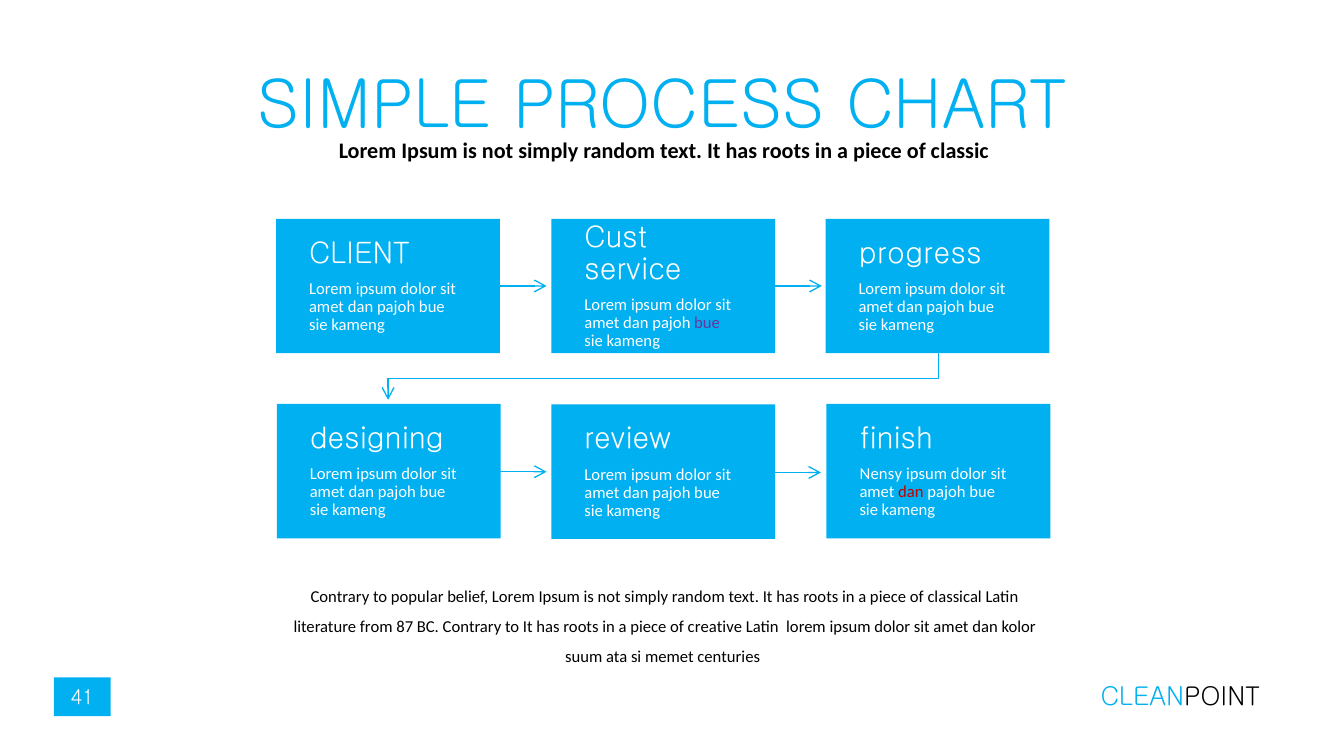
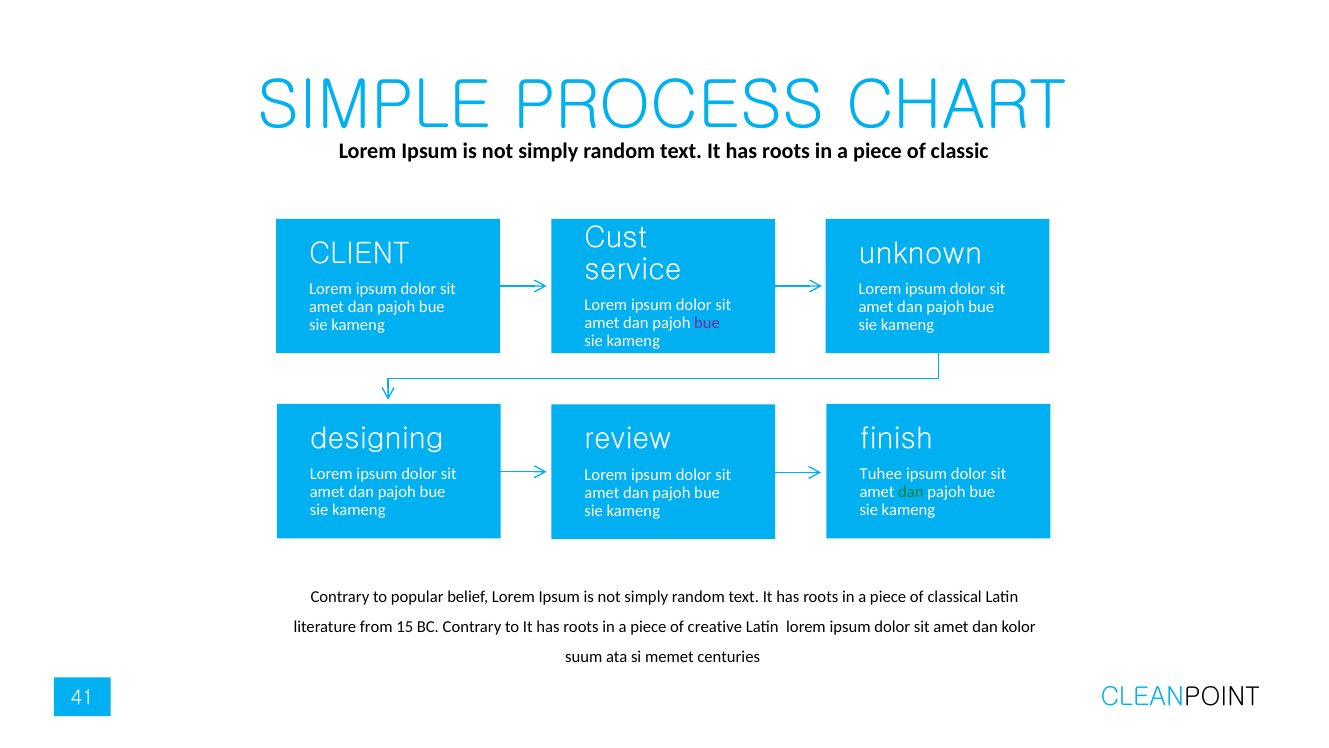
progress: progress -> unknown (920, 253)
Nensy: Nensy -> Tuhee (881, 474)
dan colour: red -> green (911, 492)
87: 87 -> 15 (405, 626)
